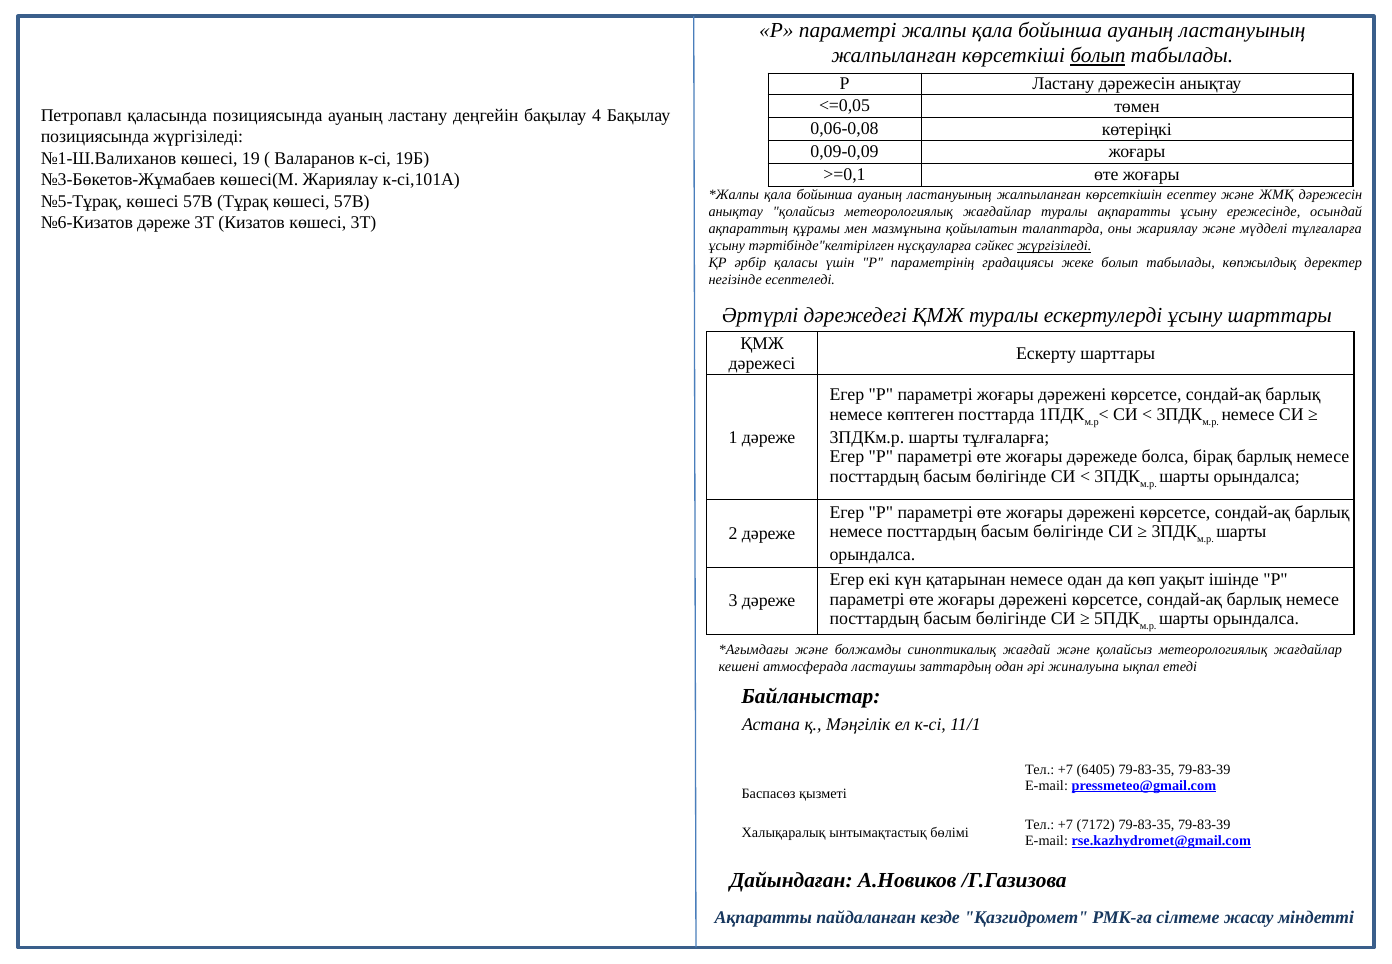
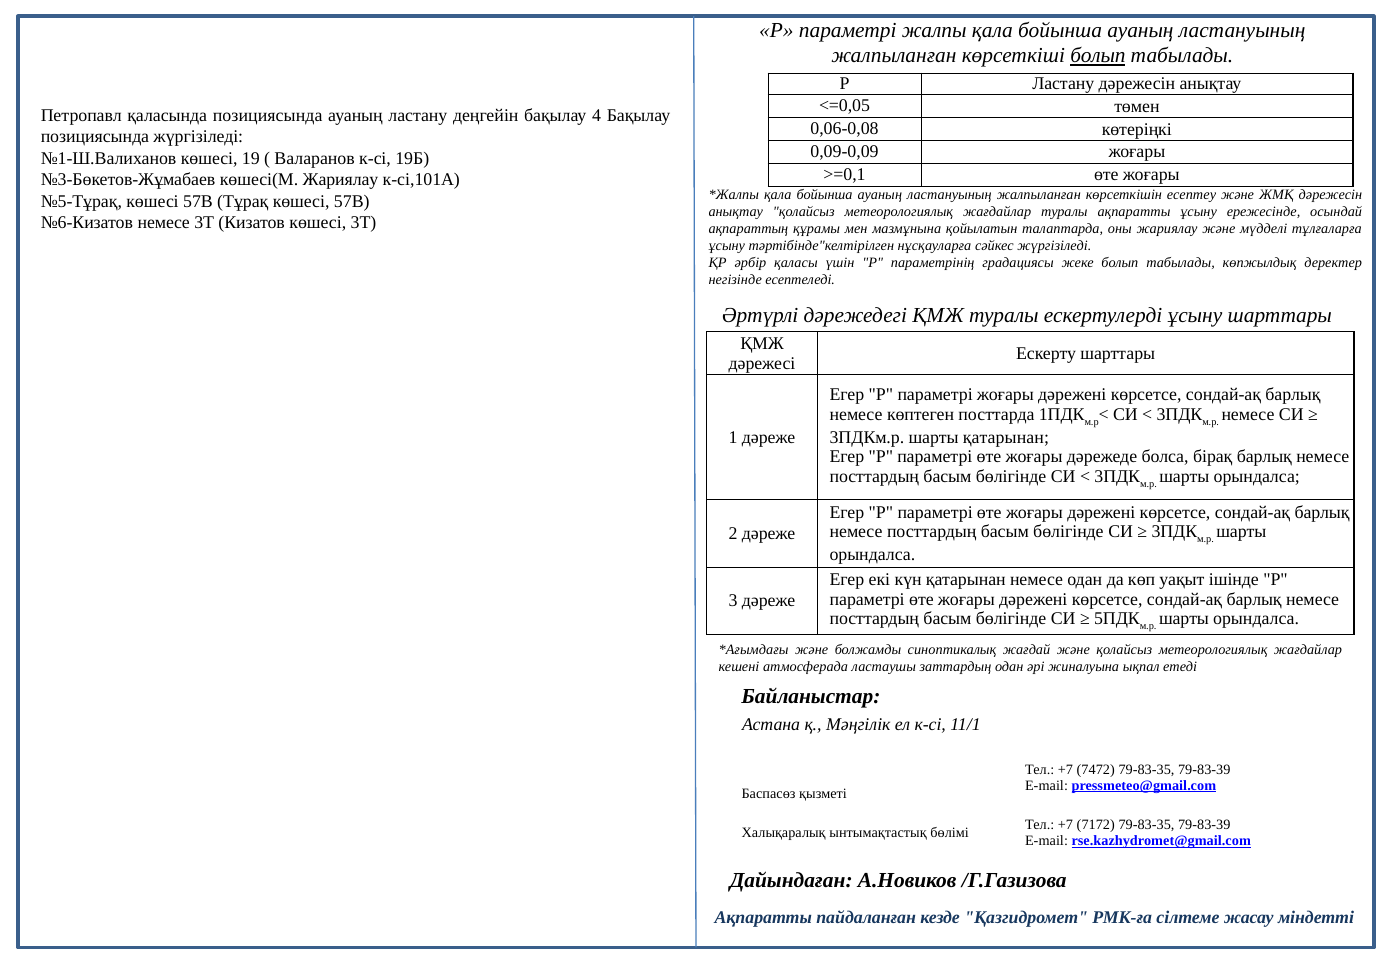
№6-Кизатов дәреже: дәреже -> немесе (164, 223)
жүргізіледі underline: present -> none (1054, 246)
шарты тұлғаларға: тұлғаларға -> қатарынан (1006, 437)
6405: 6405 -> 7472 (1096, 769)
